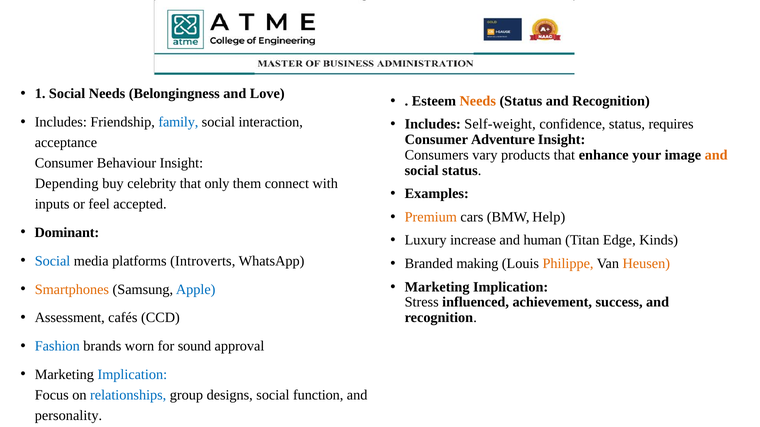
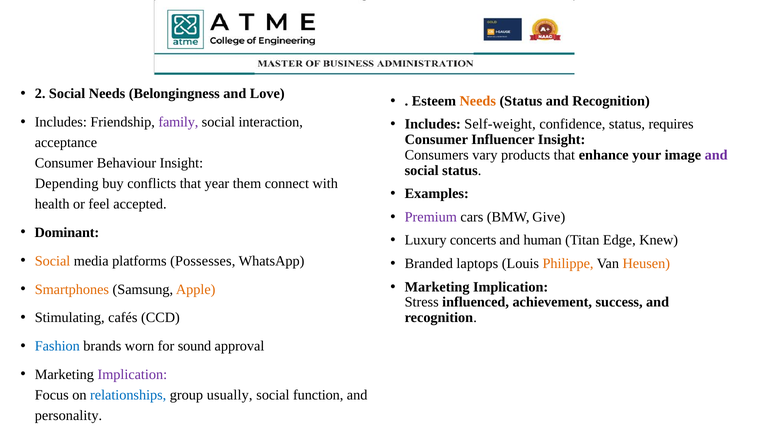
1: 1 -> 2 (40, 94)
family colour: blue -> purple (178, 122)
Adventure: Adventure -> Influencer (503, 140)
and colour: orange -> purple (716, 155)
celebrity: celebrity -> conflicts (152, 184)
only: only -> year (217, 184)
inputs: inputs -> health (52, 204)
Premium colour: orange -> purple (431, 217)
Help: Help -> Give (549, 217)
increase: increase -> concerts (473, 241)
Kinds: Kinds -> Knew (659, 241)
Social colour: blue -> orange (53, 261)
Introverts: Introverts -> Possesses (203, 261)
making: making -> laptops (477, 264)
Apple colour: blue -> orange (196, 290)
Assessment: Assessment -> Stimulating (70, 318)
Implication colour: blue -> purple (132, 375)
designs: designs -> usually (230, 395)
